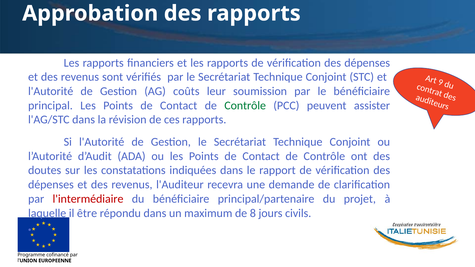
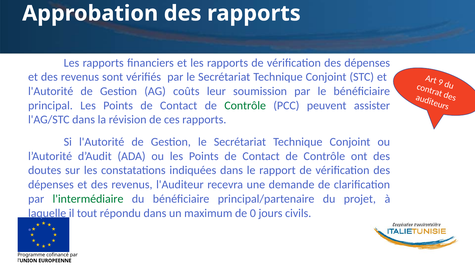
l'intermédiaire colour: red -> green (88, 199)
être: être -> tout (87, 213)
8: 8 -> 0 (253, 213)
